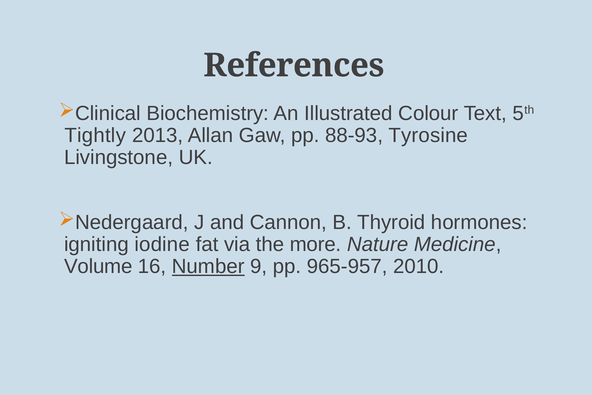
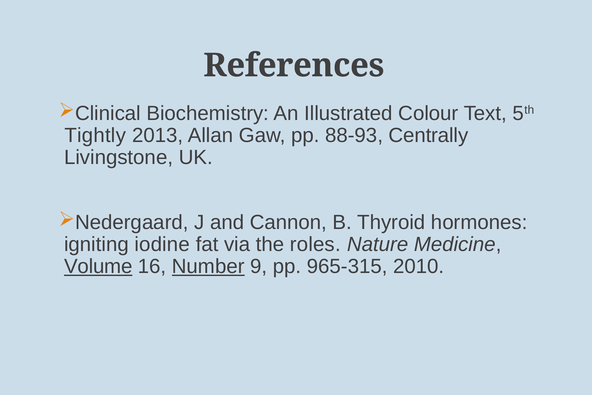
Tyrosine: Tyrosine -> Centrally (428, 135)
more: more -> roles (315, 244)
Volume underline: none -> present (98, 266)
965-957: 965-957 -> 965-315 (347, 266)
